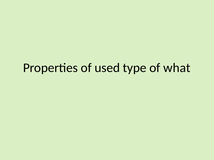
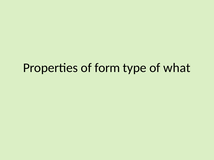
used: used -> form (107, 68)
